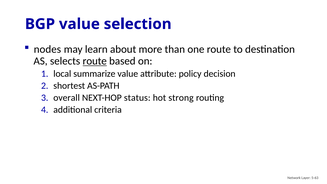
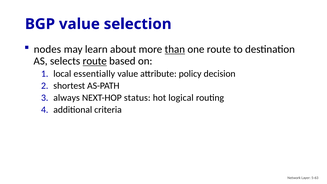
than underline: none -> present (175, 49)
summarize: summarize -> essentially (94, 74)
overall: overall -> always (67, 98)
strong: strong -> logical (181, 98)
